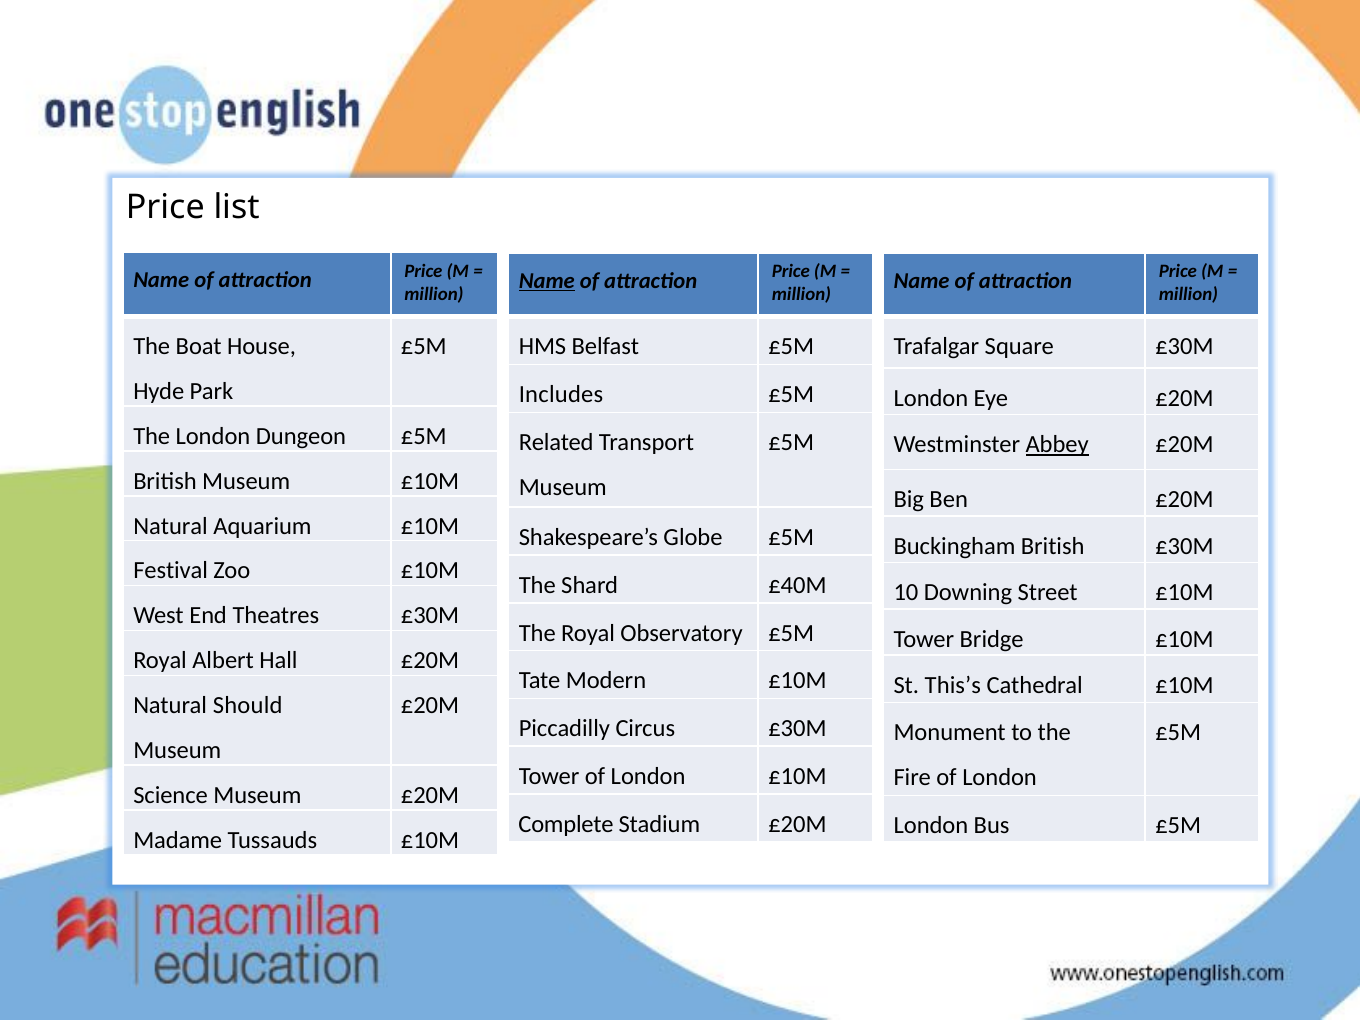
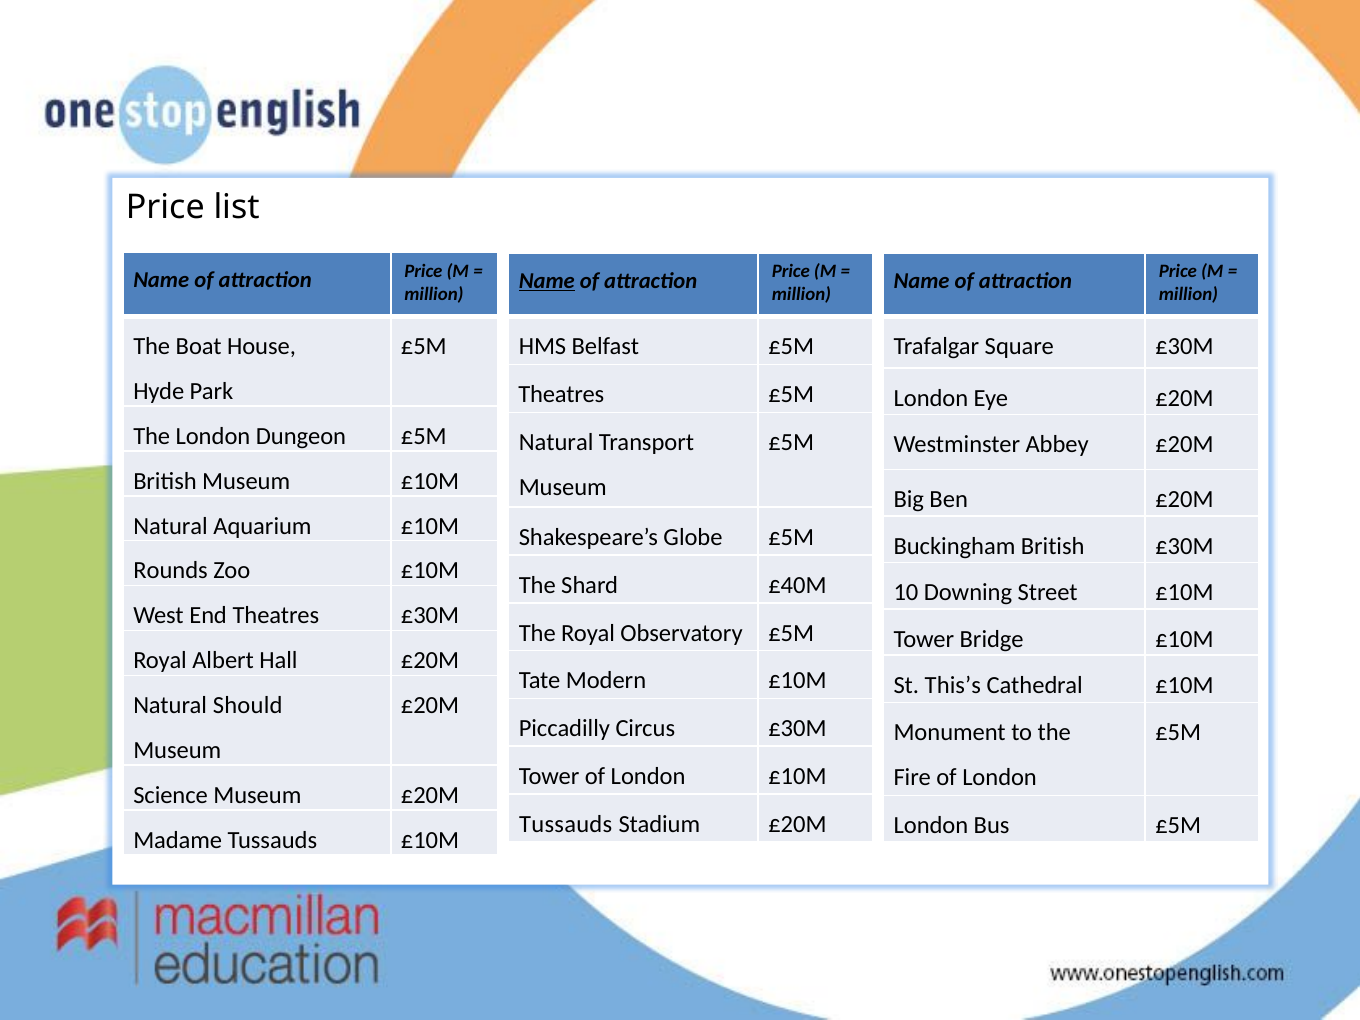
Includes: Includes -> Theatres (561, 395)
Related: Related -> Natural (556, 443)
Abbey underline: present -> none (1057, 444)
Festival: Festival -> Rounds (171, 571)
Complete: Complete -> Tussauds (566, 824)
